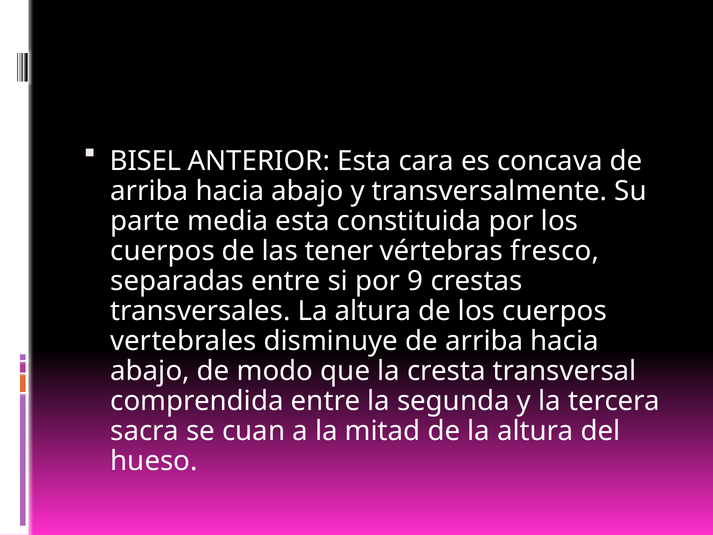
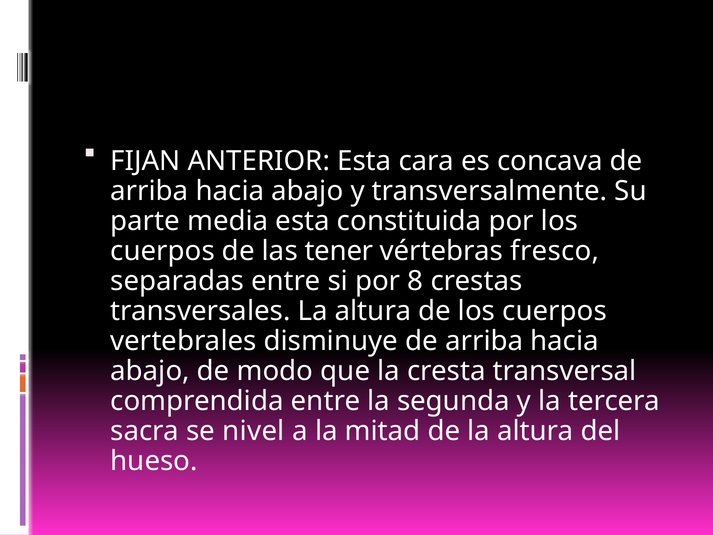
BISEL: BISEL -> FIJAN (145, 161)
9: 9 -> 8 (415, 281)
cuan: cuan -> nivel (253, 431)
